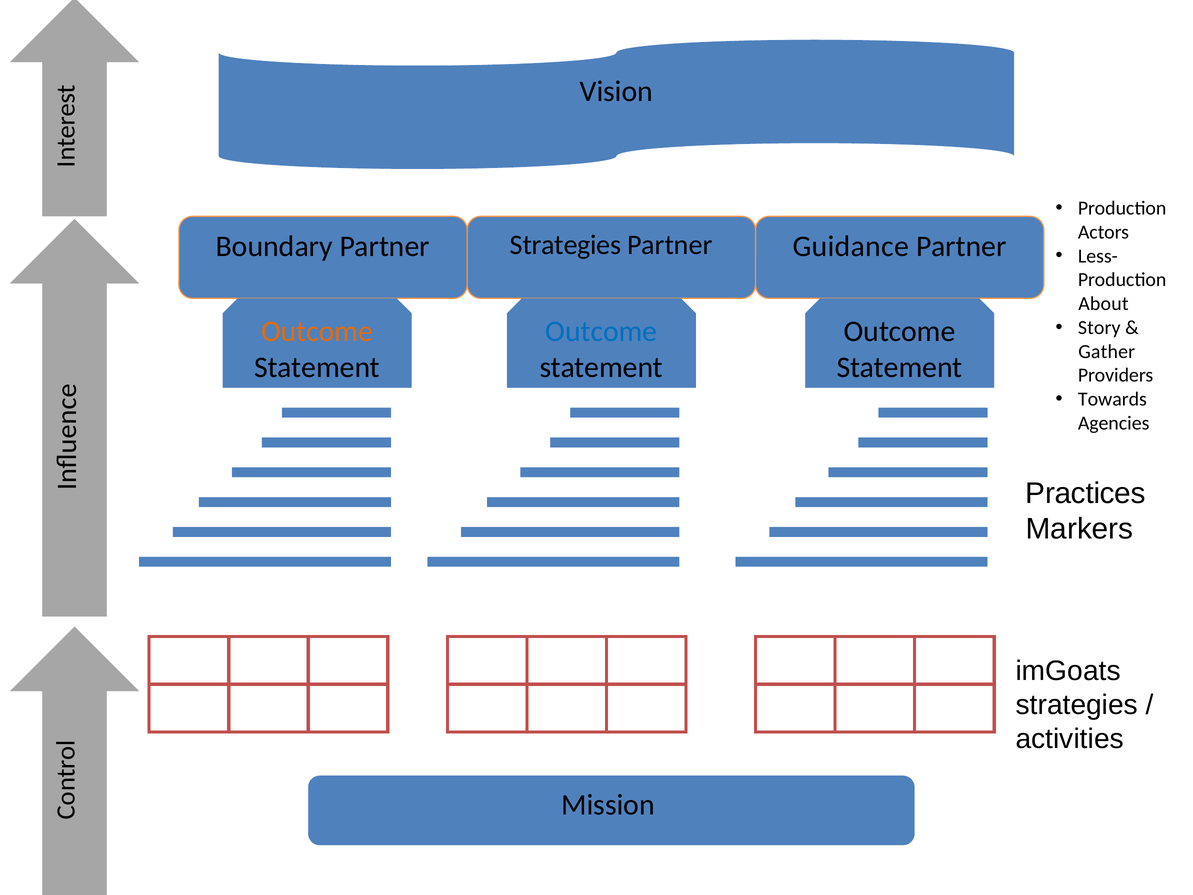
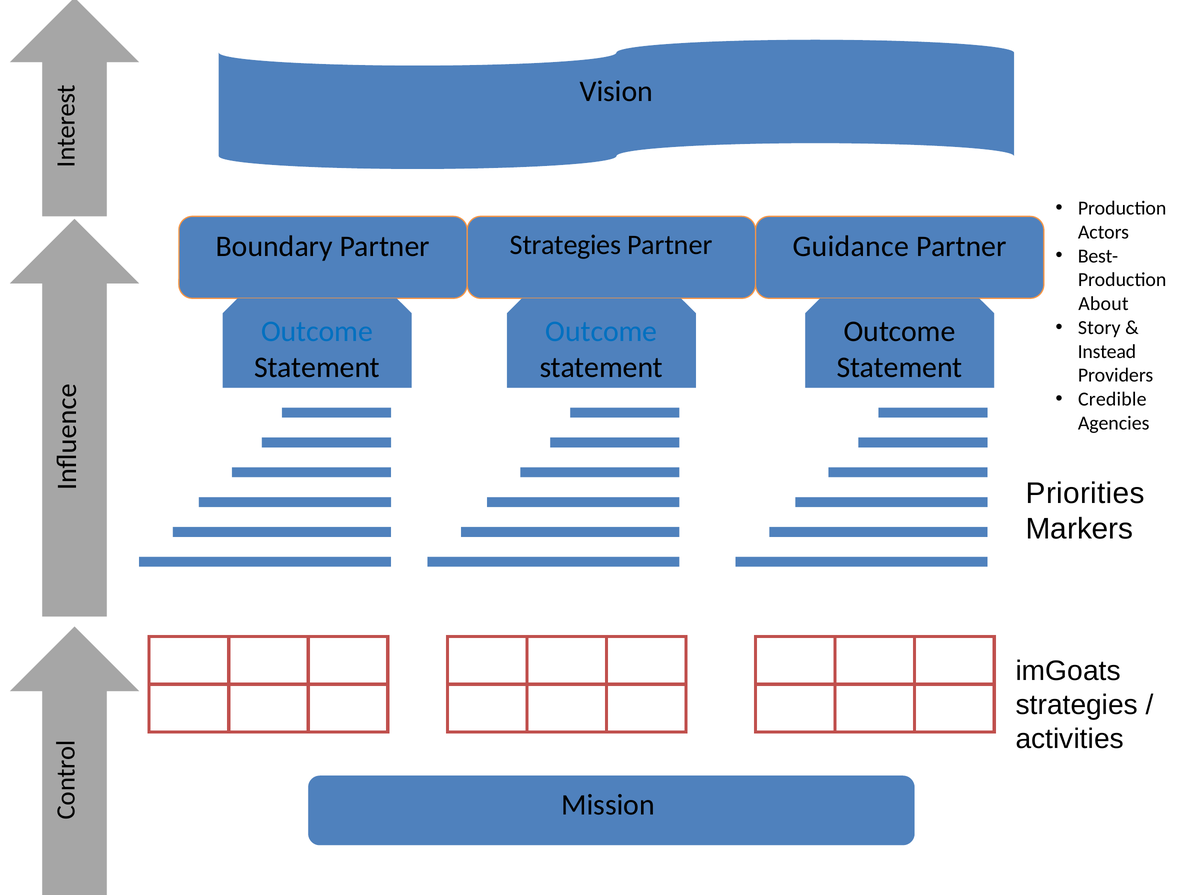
Less-: Less- -> Best- (1098, 256)
Outcome colour: orange -> blue (317, 332)
Gather: Gather -> Instead (1107, 351)
Towards: Towards -> Credible (1112, 399)
Practices: Practices -> Priorities (1085, 493)
